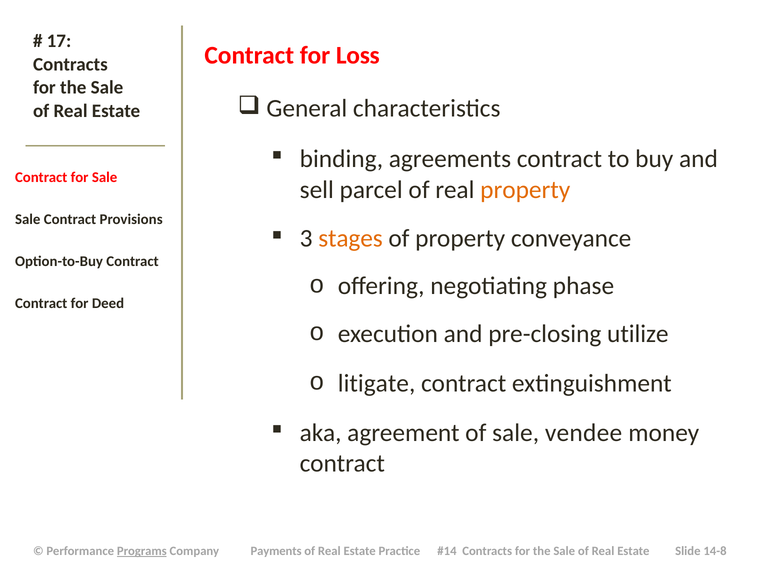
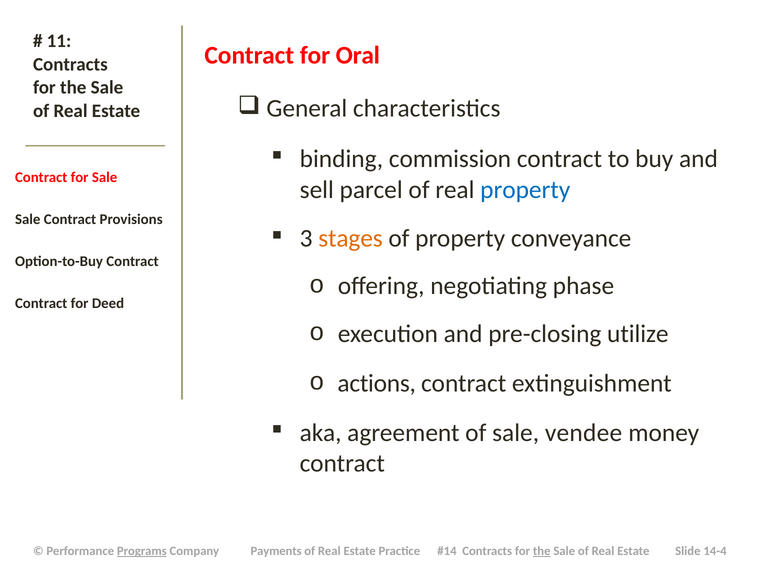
17: 17 -> 11 (59, 41)
Loss: Loss -> Oral (358, 56)
agreements: agreements -> commission (450, 159)
property colour: orange -> blue (525, 190)
litigate: litigate -> actions (377, 384)
the underline: none -> present (542, 551)
14-8: 14-8 -> 14-4 (715, 551)
